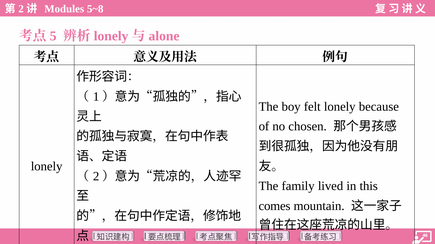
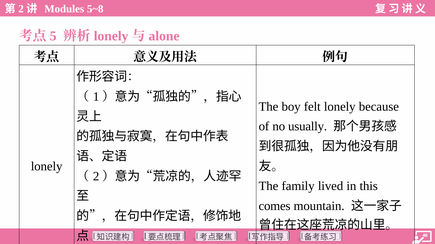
chosen: chosen -> usually (308, 127)
